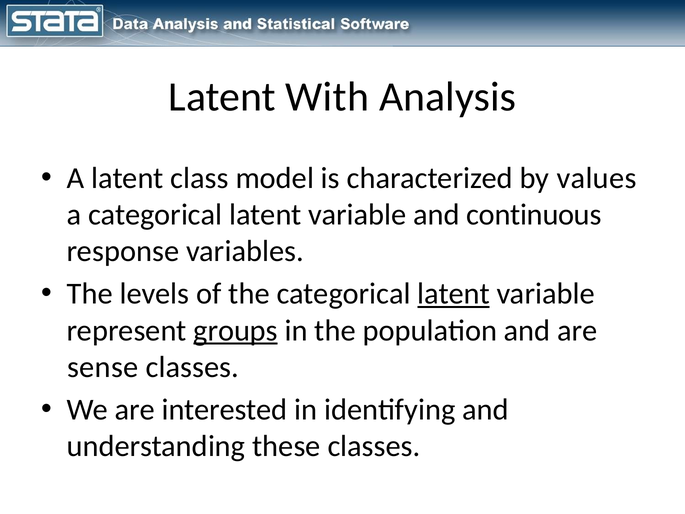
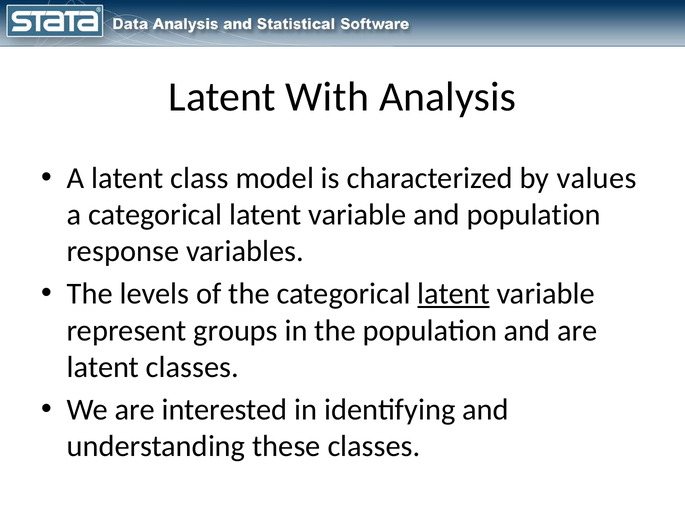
and continuous: continuous -> population (534, 215)
groups underline: present -> none (236, 330)
sense: sense -> latent (103, 367)
